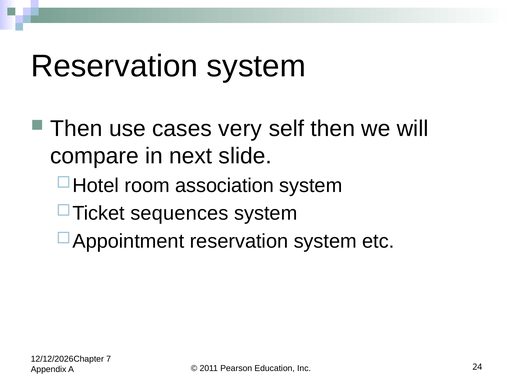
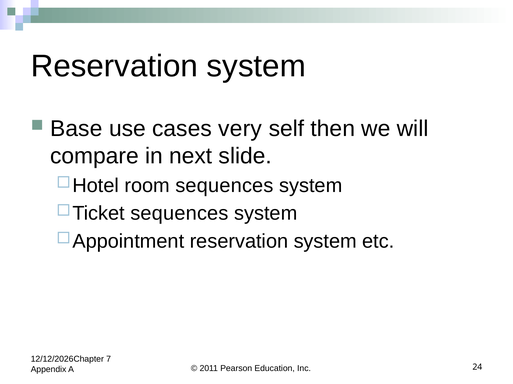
Then: Then -> Base (76, 129)
room association: association -> sequences (224, 186)
